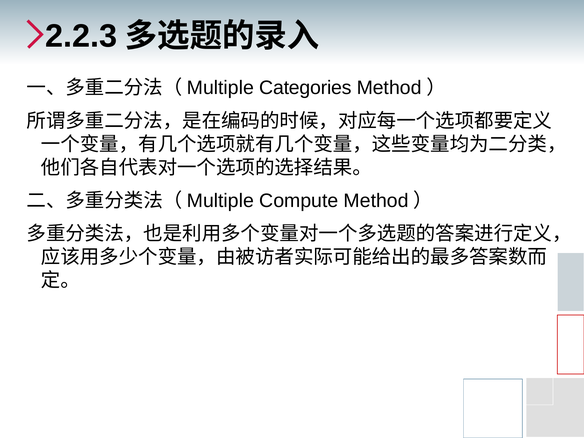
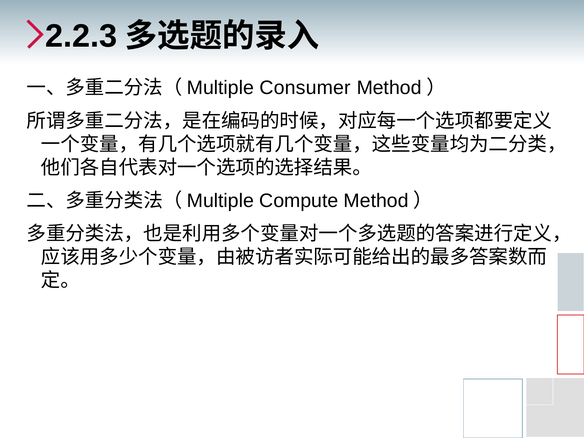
Categories: Categories -> Consumer (305, 88)
